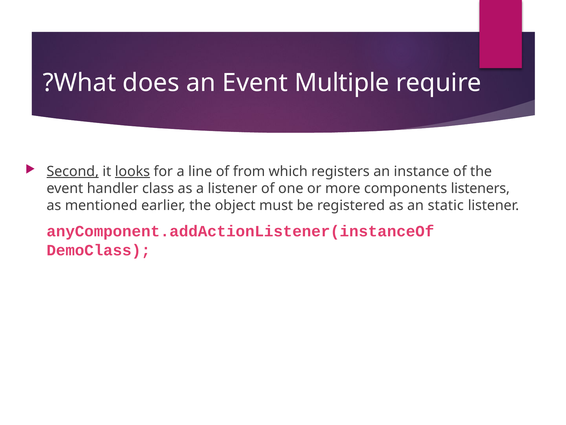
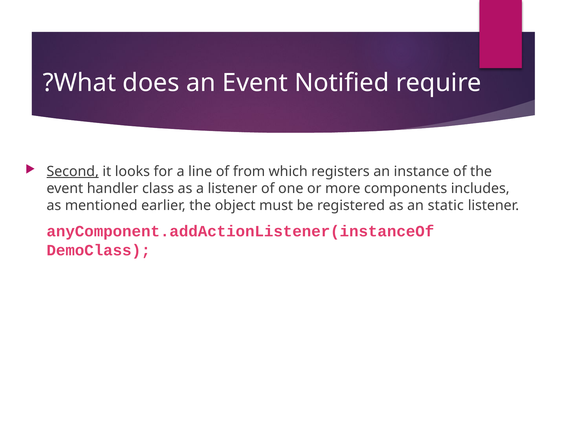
Multiple: Multiple -> Notified (342, 83)
looks underline: present -> none (132, 171)
listeners: listeners -> includes (480, 188)
